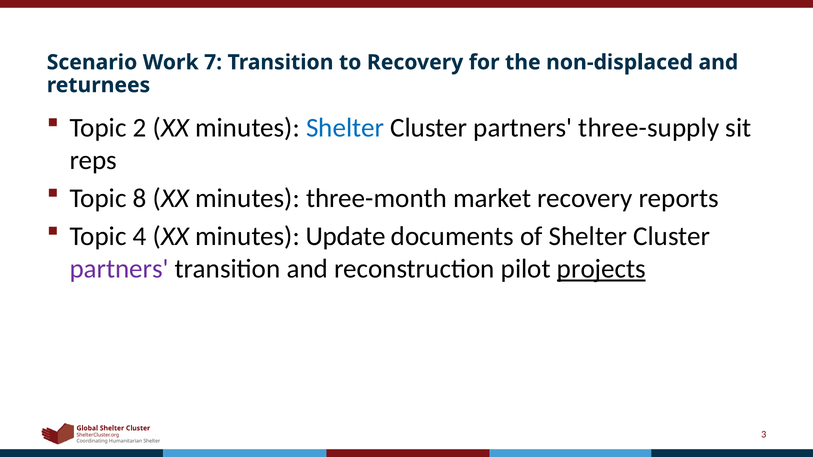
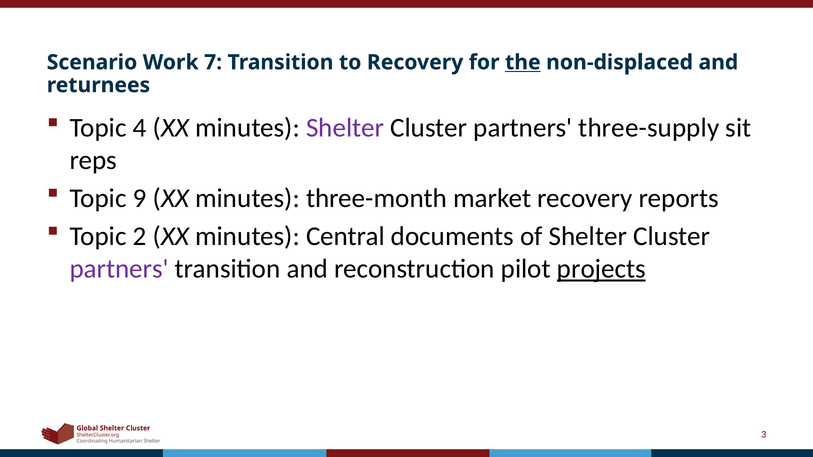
the underline: none -> present (523, 62)
2: 2 -> 4 (140, 128)
Shelter colour: blue -> purple (345, 128)
8: 8 -> 9 (140, 198)
4: 4 -> 2 (140, 236)
Update: Update -> Central (345, 236)
